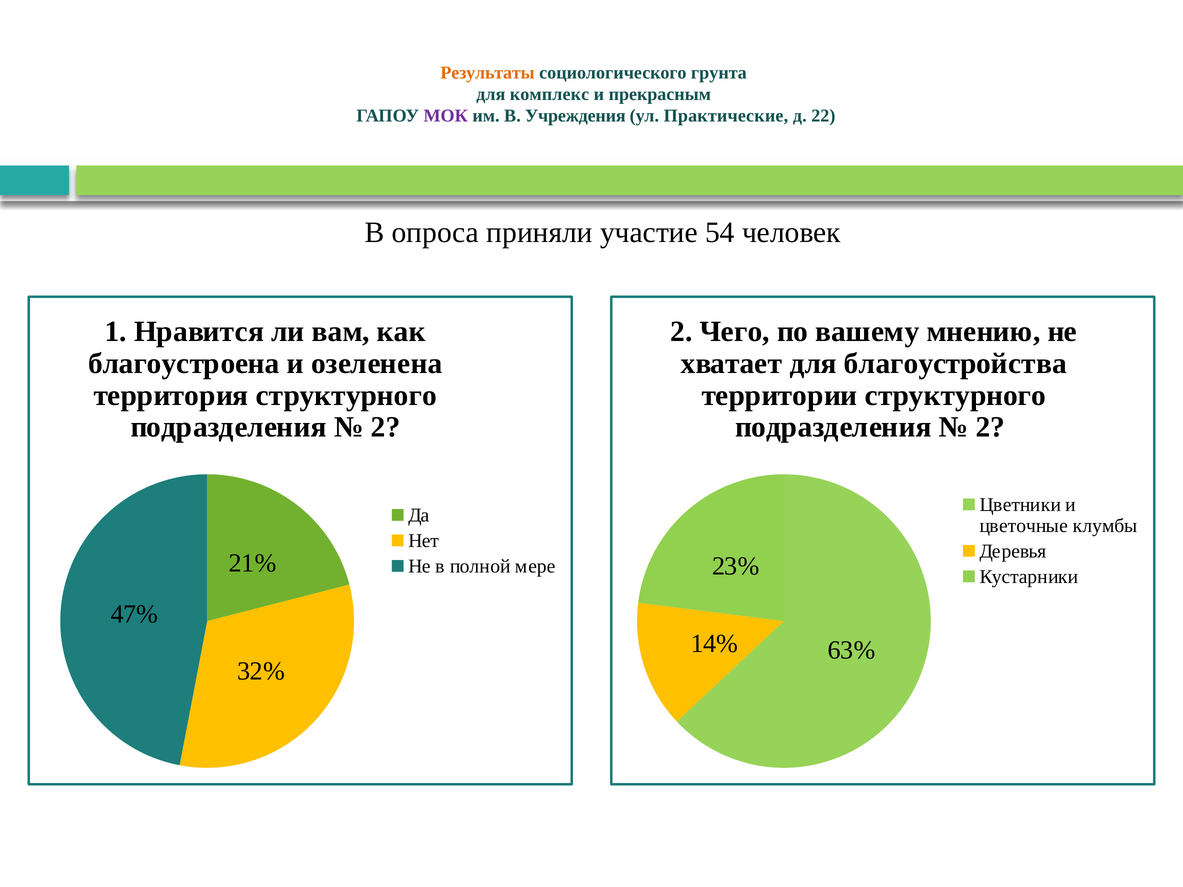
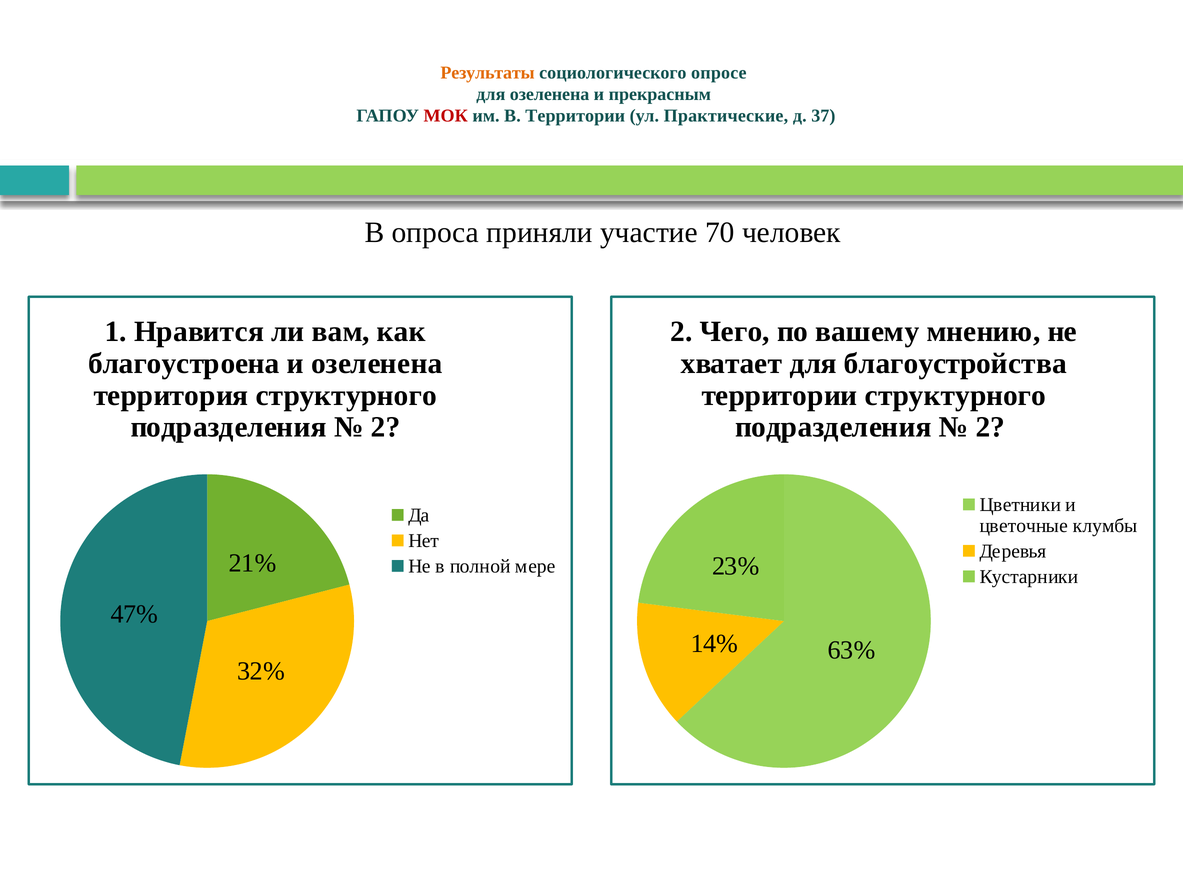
грунта: грунта -> опросе (719, 73)
для комплекс: комплекс -> озеленена (550, 94)
МОК colour: purple -> red (446, 116)
В Учреждения: Учреждения -> Территории (575, 116)
22: 22 -> 37 (823, 116)
54: 54 -> 70 (720, 233)
